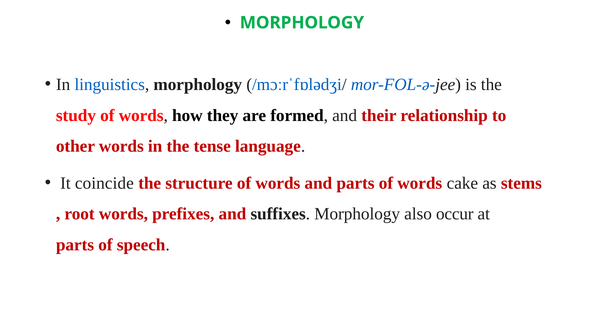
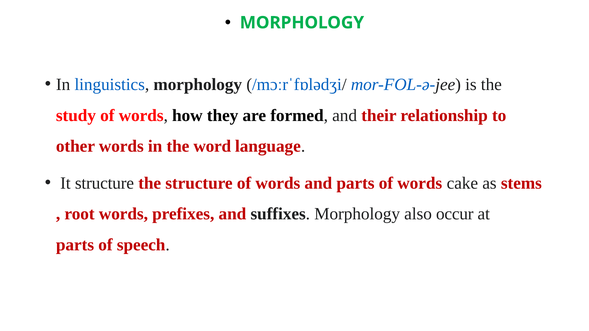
tense: tense -> word (212, 146)
It coincide: coincide -> structure (104, 183)
